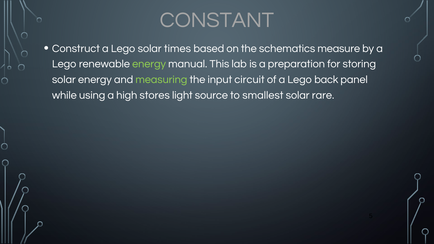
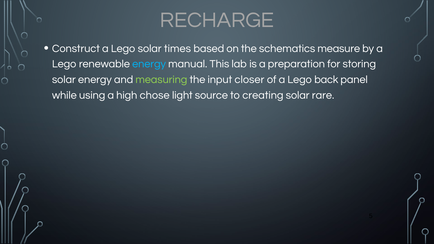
CONSTANT: CONSTANT -> RECHARGE (217, 20)
energy colour: light green -> light blue (149, 64)
circuit: circuit -> closer (249, 80)
stores: stores -> chose (155, 95)
smallest: smallest -> creating (263, 95)
